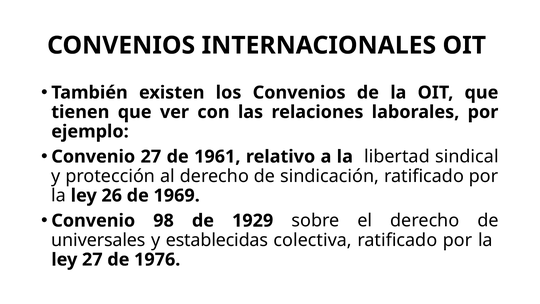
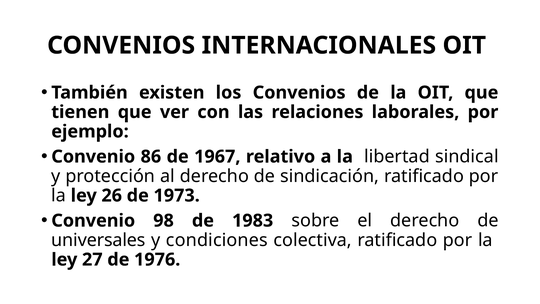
Convenio 27: 27 -> 86 (151, 156)
1961: 1961 -> 1967 (217, 156)
1969: 1969 -> 1973 (177, 195)
1929: 1929 -> 1983 (253, 220)
establecidas: establecidas -> condiciones (217, 240)
